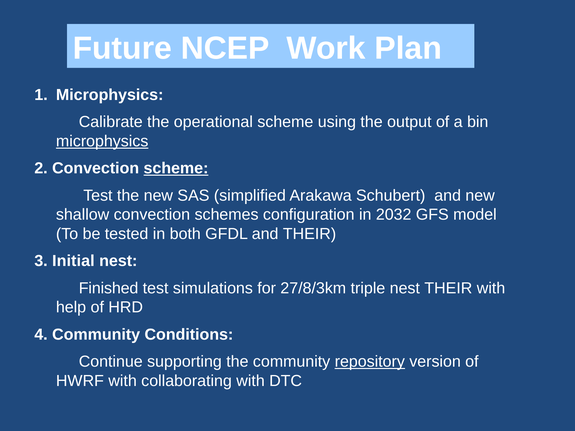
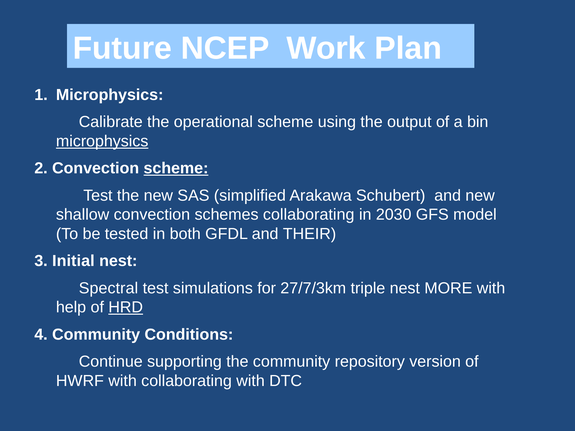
schemes configuration: configuration -> collaborating (309, 215)
2032: 2032 -> 2030 (394, 215)
Finished: Finished -> Spectral (108, 288)
27/8/3km: 27/8/3km -> 27/7/3km (313, 288)
nest THEIR: THEIR -> MORE (448, 288)
HRD underline: none -> present (126, 307)
repository underline: present -> none (370, 362)
